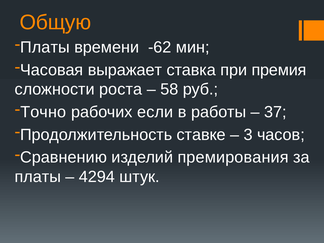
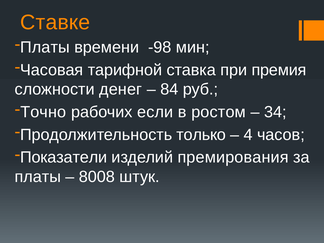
Общую: Общую -> Ставке (55, 22)
-62: -62 -> -98 (160, 47)
выражает: выражает -> тарифной (125, 70)
роста: роста -> денег (121, 89)
58: 58 -> 84 (169, 89)
работы: работы -> ростом (219, 112)
37: 37 -> 34 (275, 112)
ставке: ставке -> только (201, 135)
3: 3 -> 4 (248, 135)
Сравнению: Сравнению -> Показатели (64, 157)
4294: 4294 -> 8008 (97, 177)
